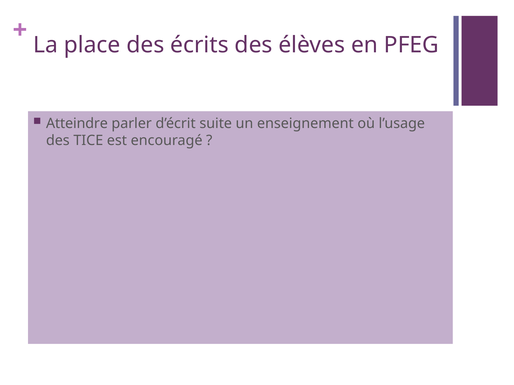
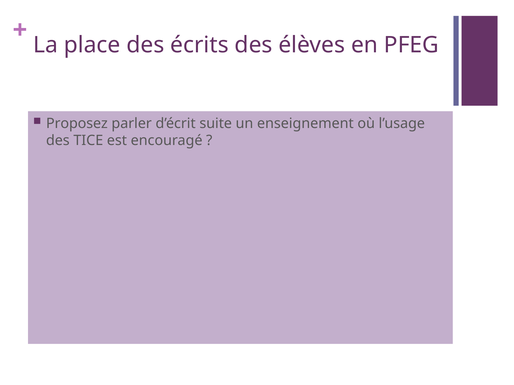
Atteindre: Atteindre -> Proposez (77, 124)
